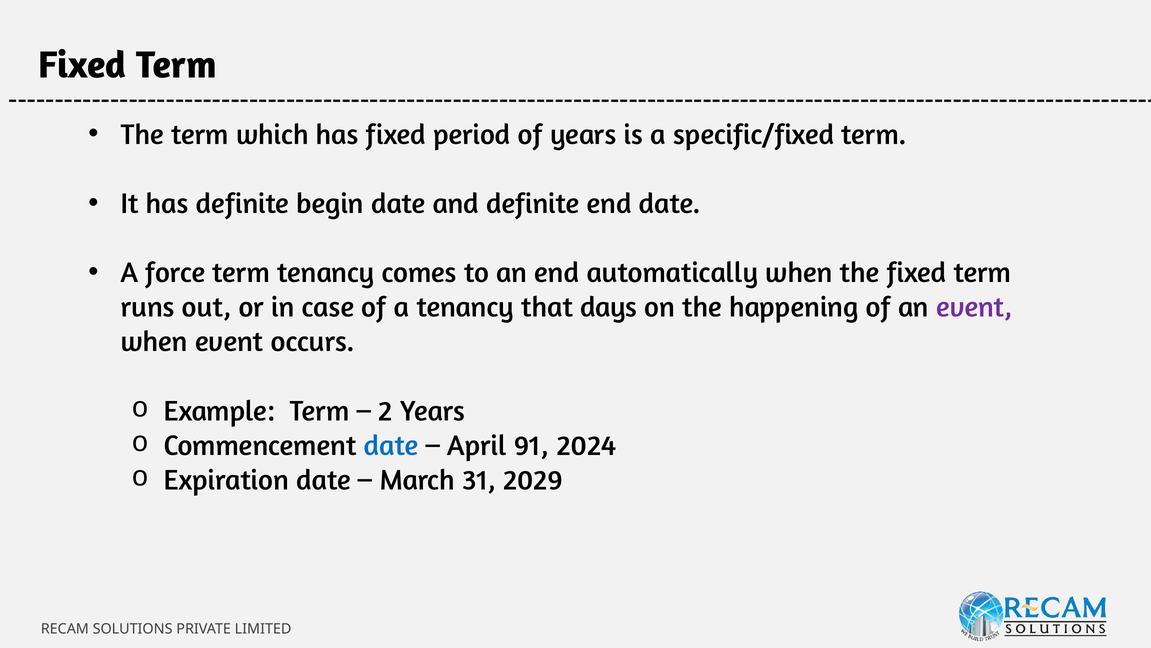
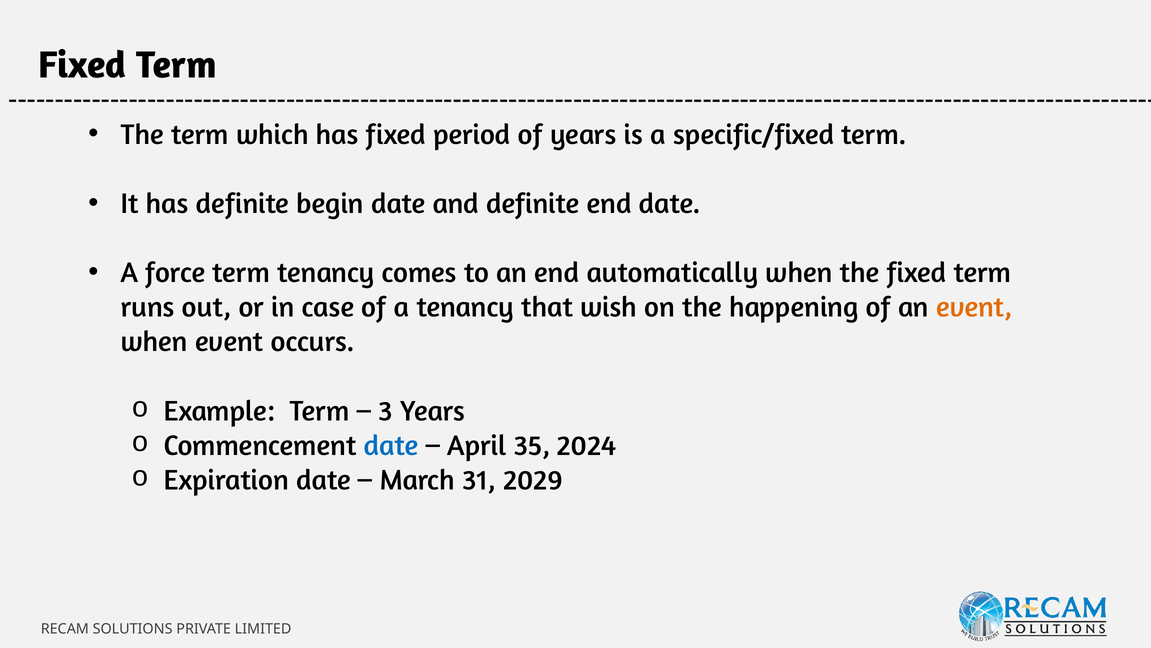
days: days -> wish (609, 307)
event colour: purple -> orange (974, 307)
2: 2 -> 3 (386, 411)
91: 91 -> 35 (532, 445)
